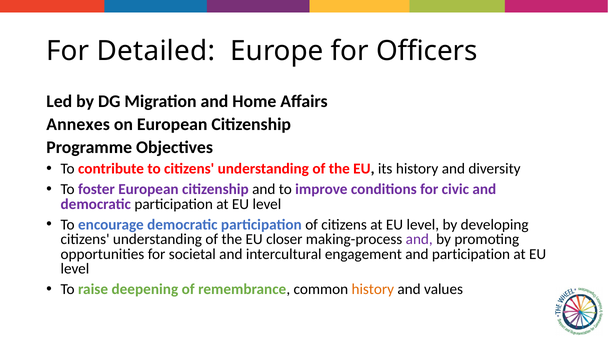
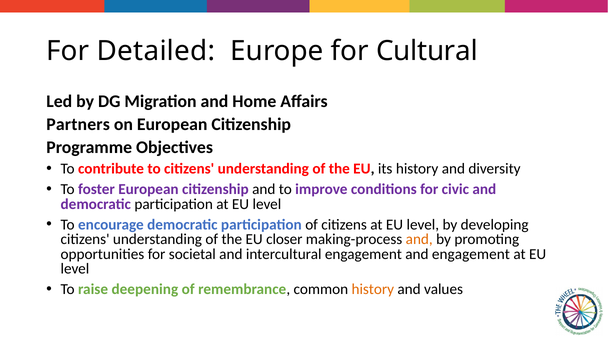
Officers: Officers -> Cultural (427, 51)
Annexes: Annexes -> Partners (78, 124)
and colour: purple -> orange (419, 239)
and participation: participation -> engagement (471, 254)
